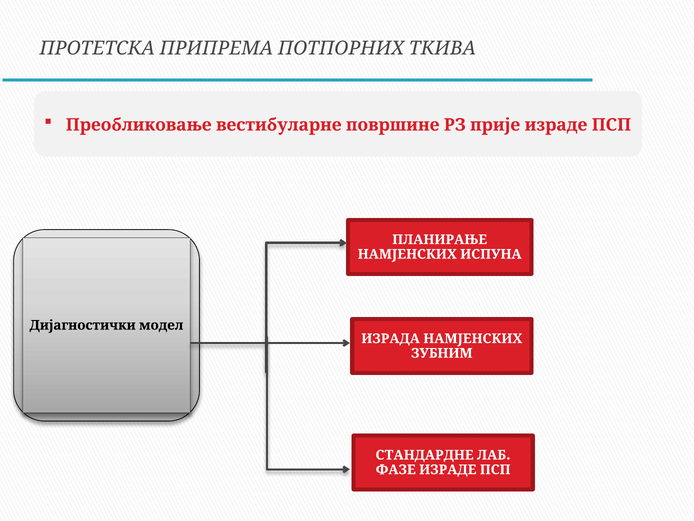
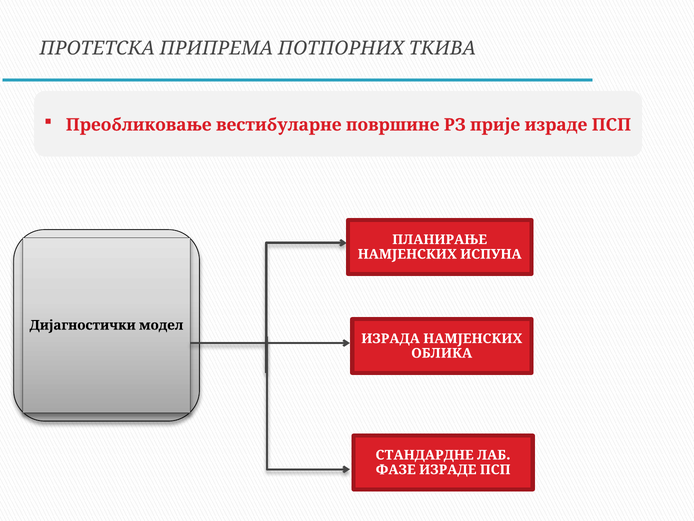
ЗУБНИМ: ЗУБНИМ -> ОБЛИКА (442, 353)
